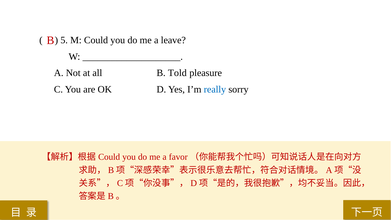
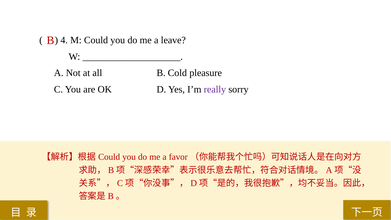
5: 5 -> 4 (64, 40)
Told: Told -> Cold (177, 73)
really colour: blue -> purple (215, 89)
